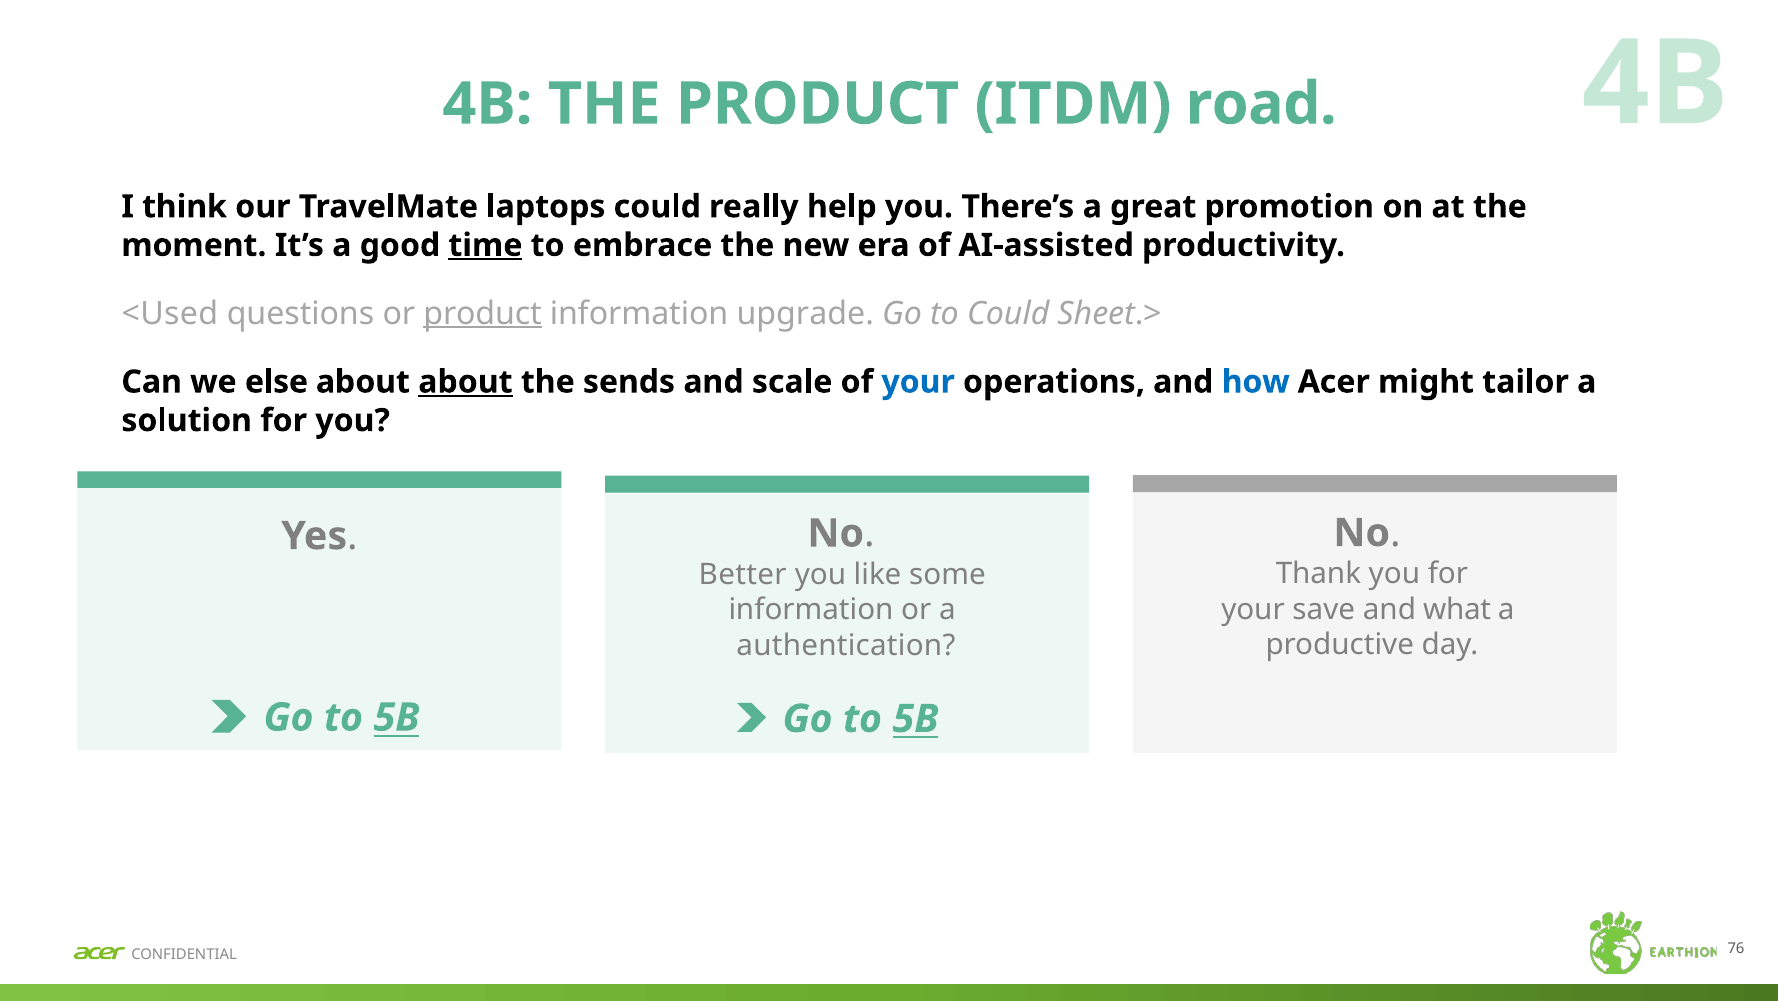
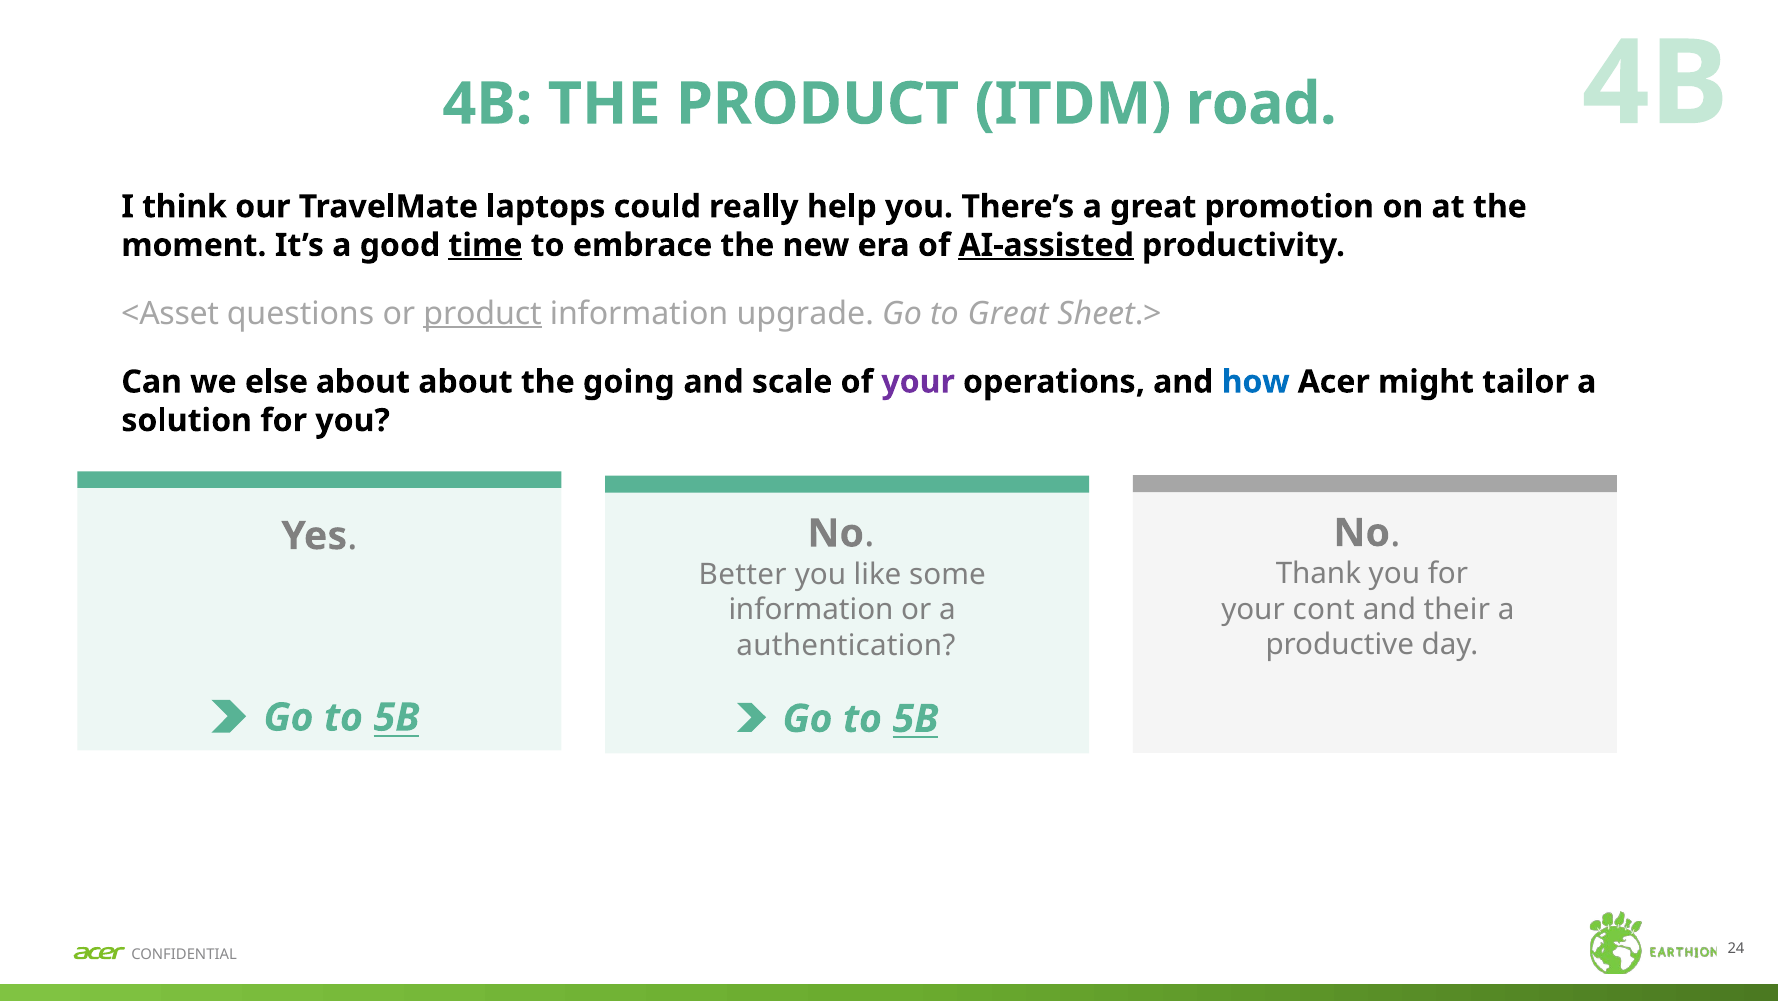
AI-assisted underline: none -> present (1046, 245)
<Used: <Used -> <Asset (170, 314)
to Could: Could -> Great (1008, 314)
about underline: present -> none (465, 382)
sends: sends -> going (629, 382)
your colour: blue -> purple (918, 382)
save: save -> cont (1324, 609)
what: what -> their (1457, 609)
76: 76 -> 24 (1736, 948)
